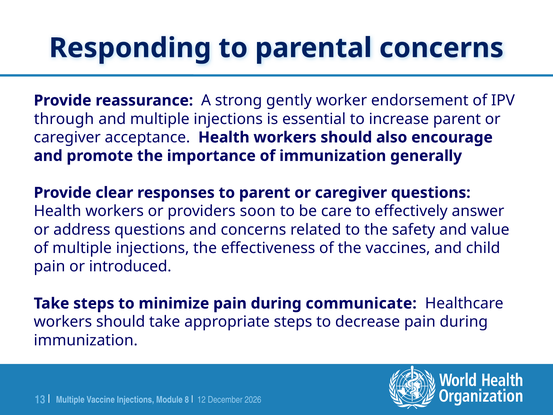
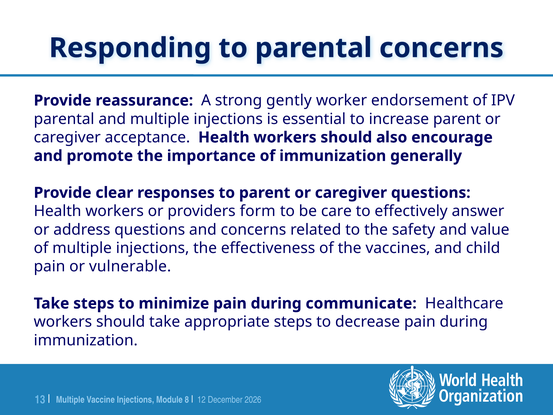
through: through -> parental (64, 119)
soon: soon -> form (258, 211)
introduced: introduced -> vulnerable (130, 266)
